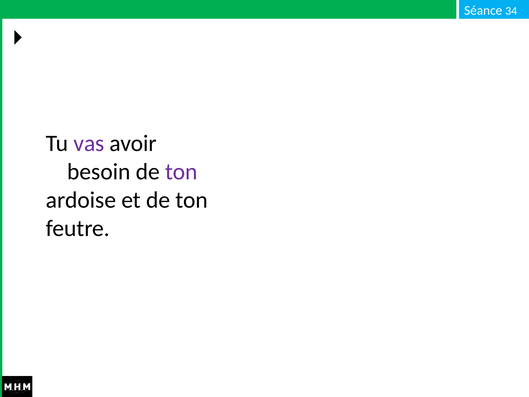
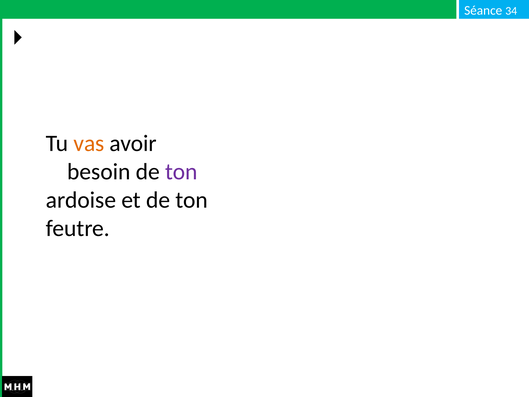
vas colour: purple -> orange (89, 143)
